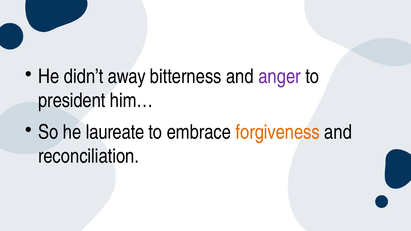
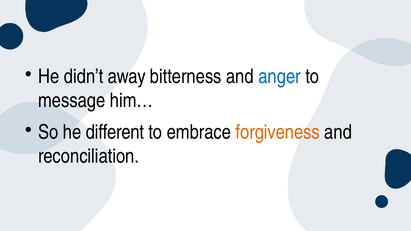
anger colour: purple -> blue (280, 76)
president: president -> message (72, 101)
laureate: laureate -> different (115, 132)
